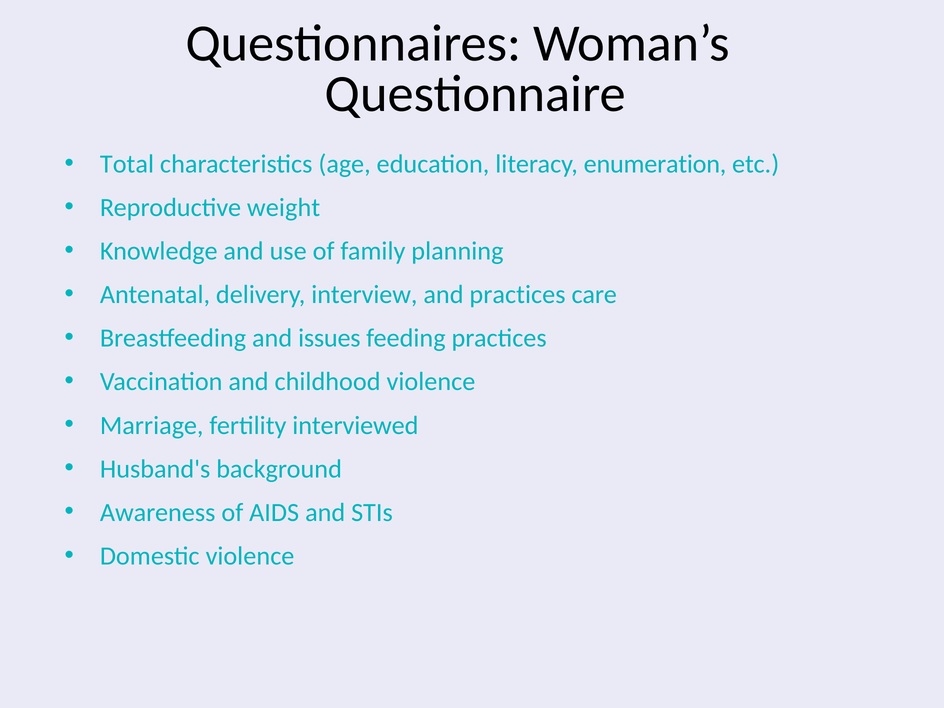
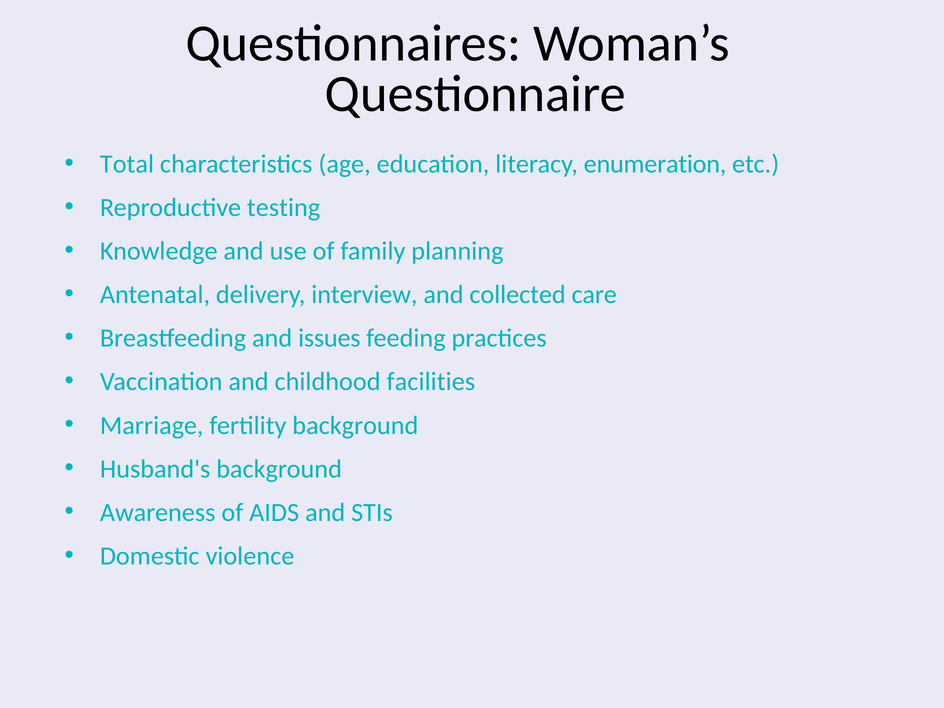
weight: weight -> testing (284, 208)
and practices: practices -> collected (518, 295)
childhood violence: violence -> facilities (431, 382)
fertility interviewed: interviewed -> background (355, 425)
